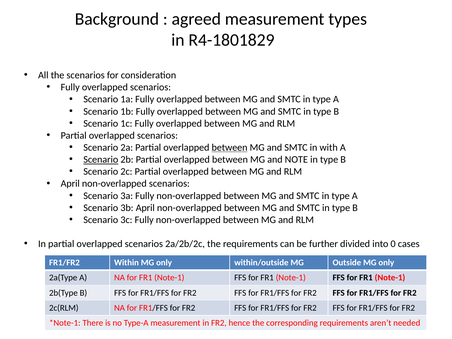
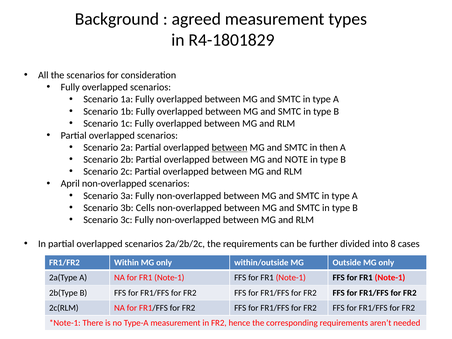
with: with -> then (329, 148)
Scenario underline: present -> none (101, 160)
3b April: April -> Cells (145, 208)
0: 0 -> 8 (393, 244)
